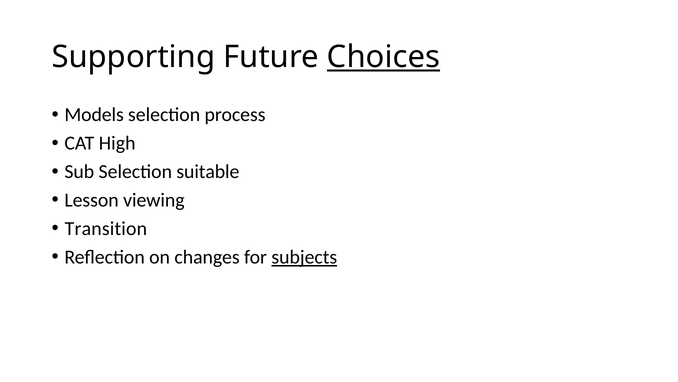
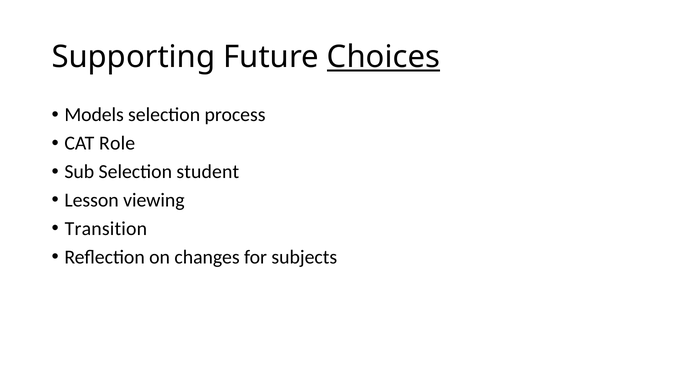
High: High -> Role (117, 143)
suitable: suitable -> student (208, 171)
subjects underline: present -> none (304, 257)
